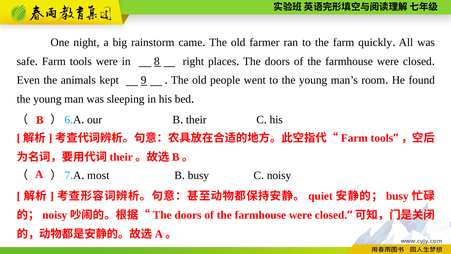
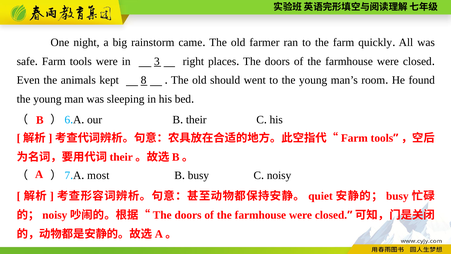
8: 8 -> 3 (157, 61)
9: 9 -> 8 (144, 80)
people: people -> should (225, 80)
